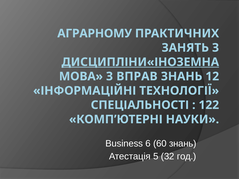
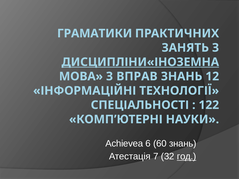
АГРАРНОМУ: АГРАРНОМУ -> ГРАМАТИКИ (95, 33)
Business: Business -> Achievea (124, 144)
5: 5 -> 7 (156, 157)
год underline: none -> present (187, 157)
